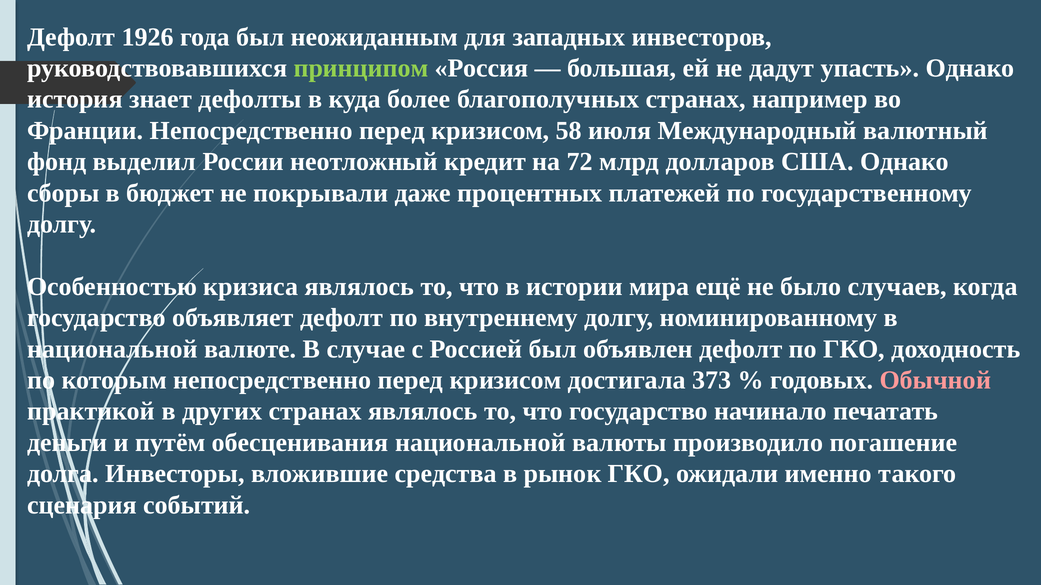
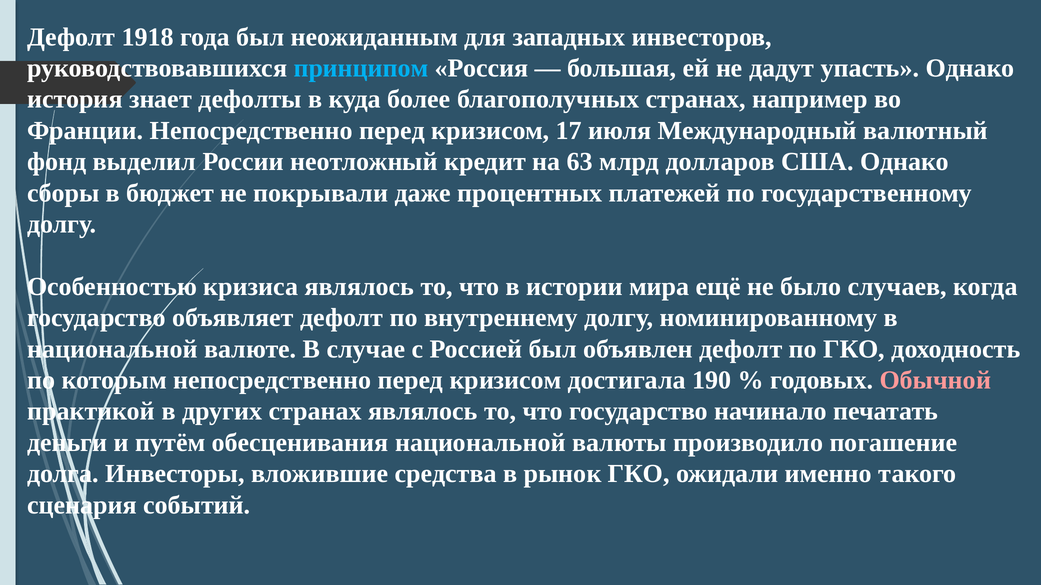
1926: 1926 -> 1918 (148, 37)
принципом colour: light green -> light blue (361, 68)
58: 58 -> 17 (569, 131)
72: 72 -> 63 (580, 162)
373: 373 -> 190 (712, 380)
